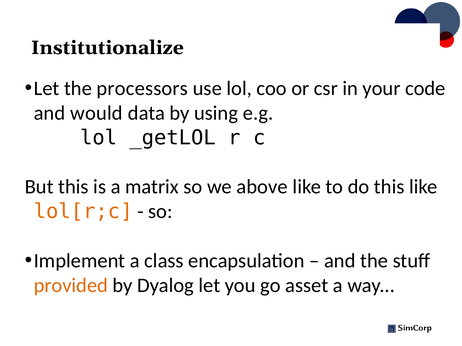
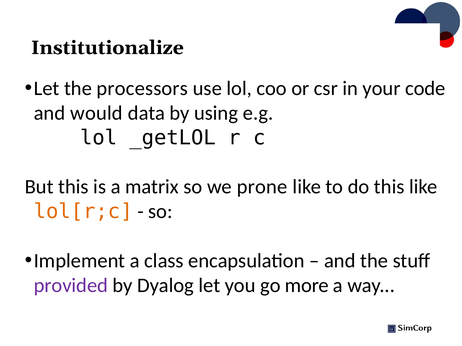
above: above -> prone (262, 187)
provided colour: orange -> purple (71, 286)
asset: asset -> more (307, 286)
